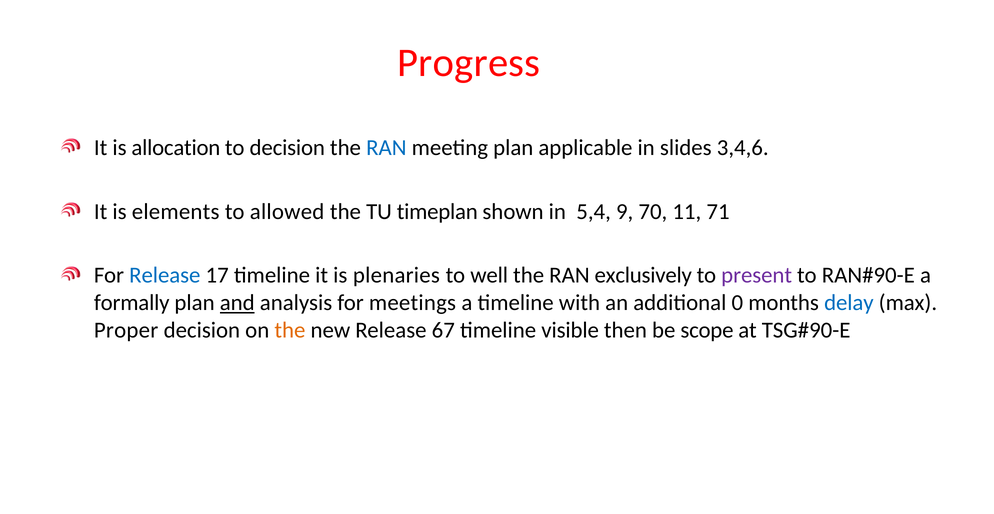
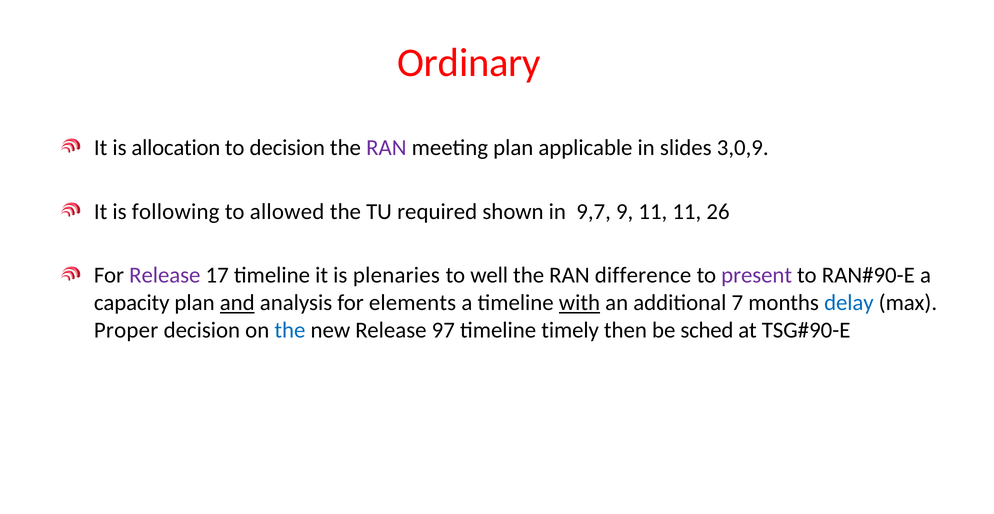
Progress: Progress -> Ordinary (469, 63)
RAN colour: blue -> purple (386, 148)
3,4,6: 3,4,6 -> 3,0,9 (743, 148)
elements: elements -> following (176, 212)
timeplan: timeplan -> required (437, 212)
5,4: 5,4 -> 9,7 (594, 212)
9 70: 70 -> 11 (653, 212)
71: 71 -> 26 (718, 212)
Release colour: blue -> purple (165, 275)
exclusively: exclusively -> difference (643, 275)
formally: formally -> capacity (132, 303)
meetings: meetings -> elements (413, 303)
with underline: none -> present (579, 303)
0: 0 -> 7 (737, 303)
the colour: orange -> blue (290, 330)
67: 67 -> 97 (443, 330)
visible: visible -> timely (570, 330)
scope: scope -> sched (707, 330)
